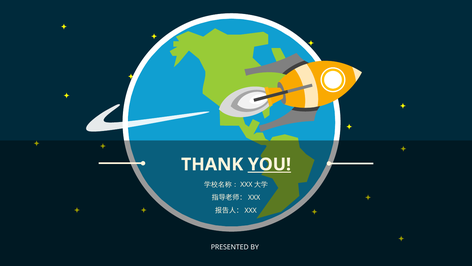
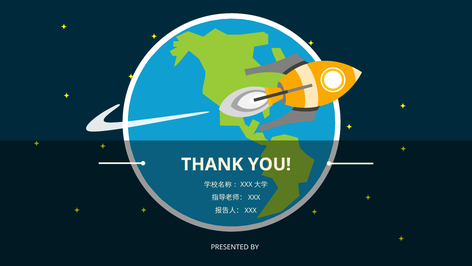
YOU underline: present -> none (269, 164)
